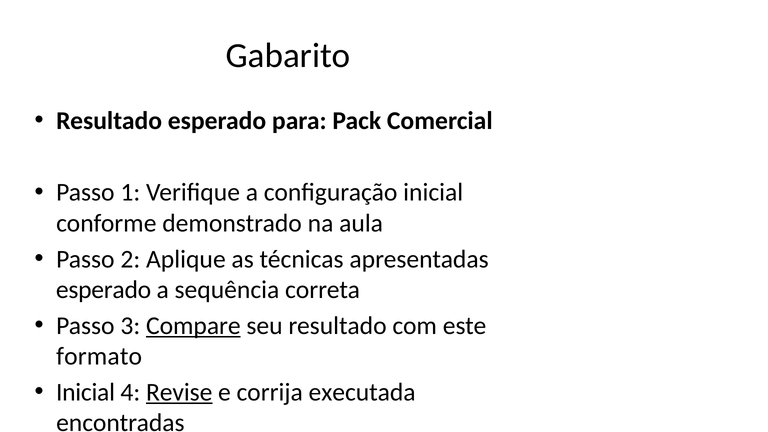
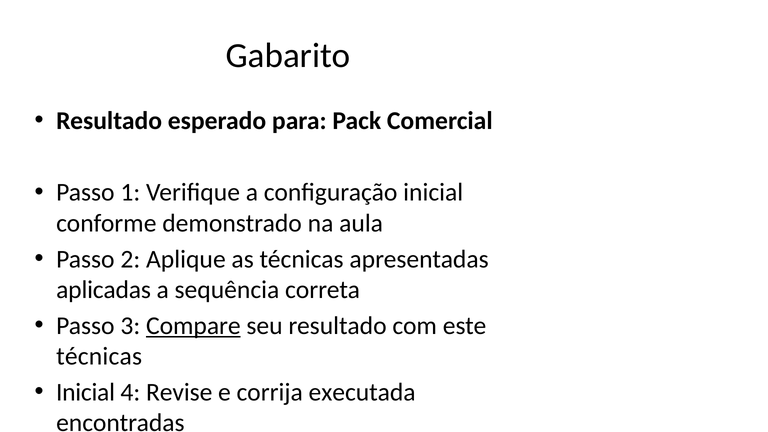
esperado: esperado -> aplicadas (104, 290)
formato: formato -> técnicas (99, 356)
Revise underline: present -> none (179, 392)
